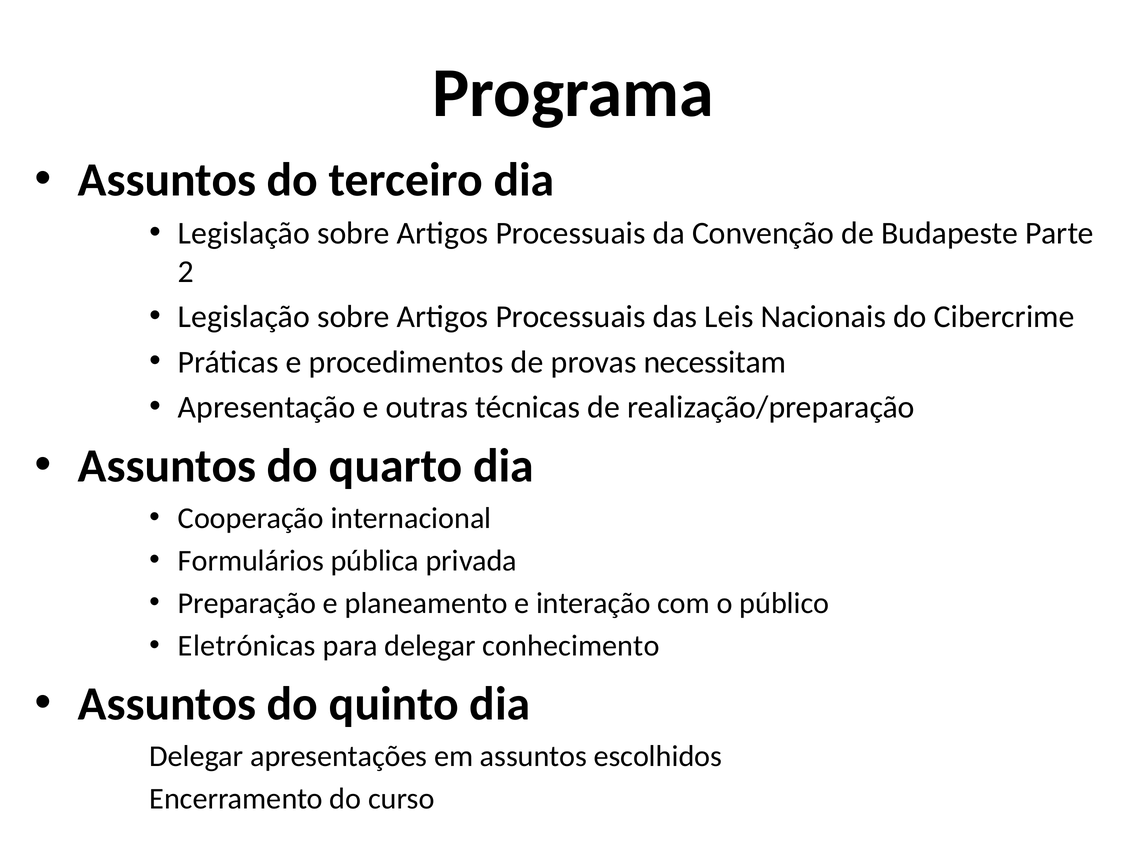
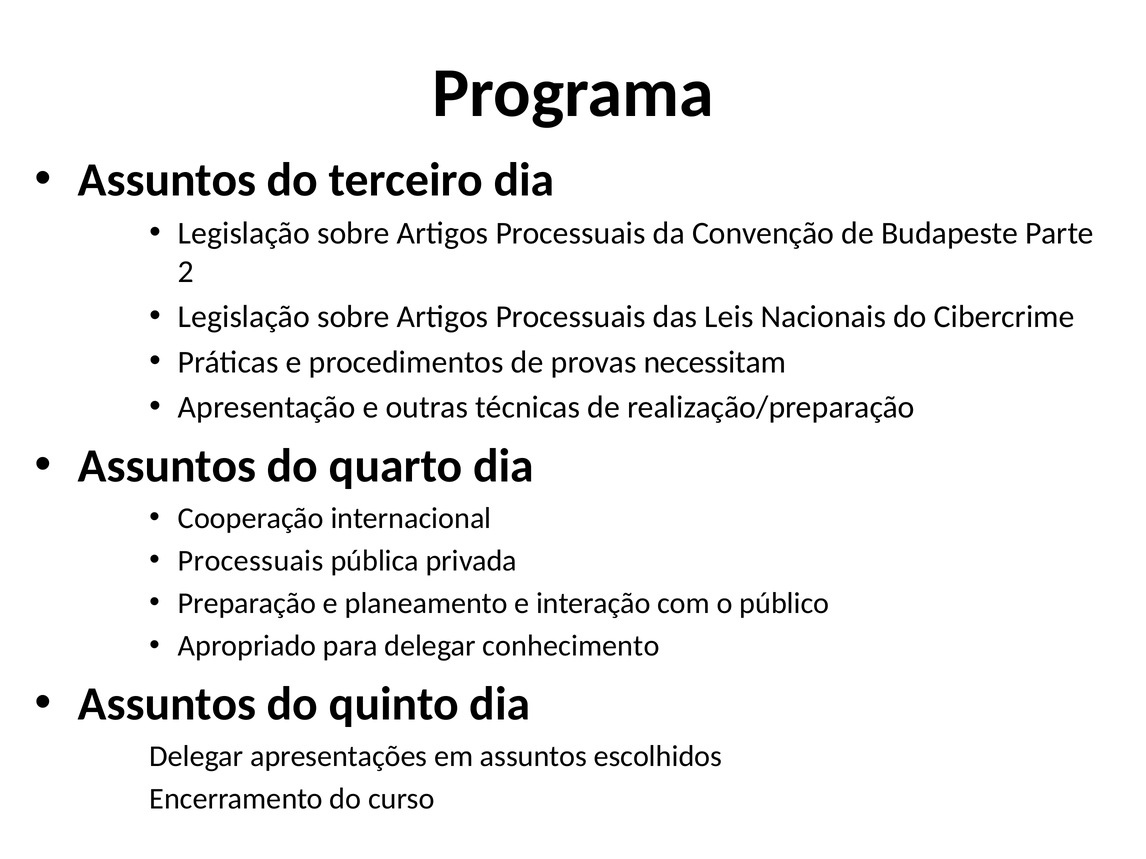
Formulários: Formulários -> Processuais (251, 561)
Eletrónicas: Eletrónicas -> Apropriado (247, 646)
